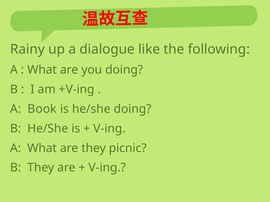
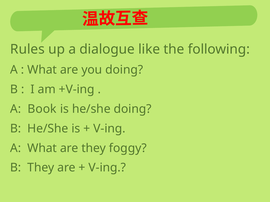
Rainy: Rainy -> Rules (27, 49)
picnic: picnic -> foggy (128, 148)
